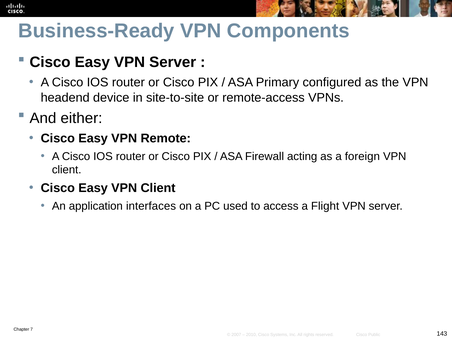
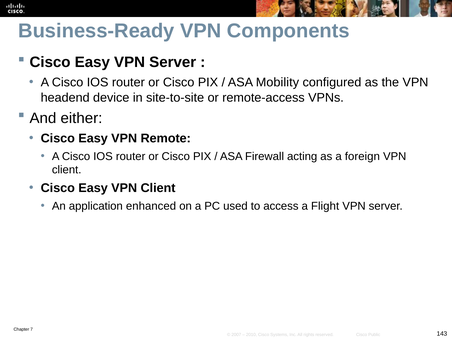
Primary: Primary -> Mobility (277, 83)
interfaces: interfaces -> enhanced (151, 206)
